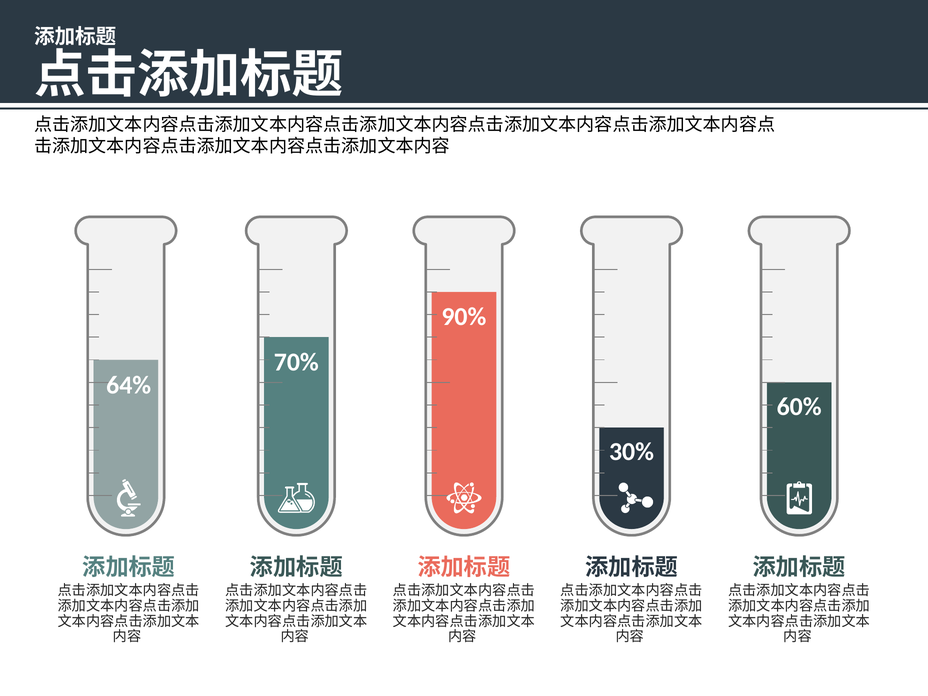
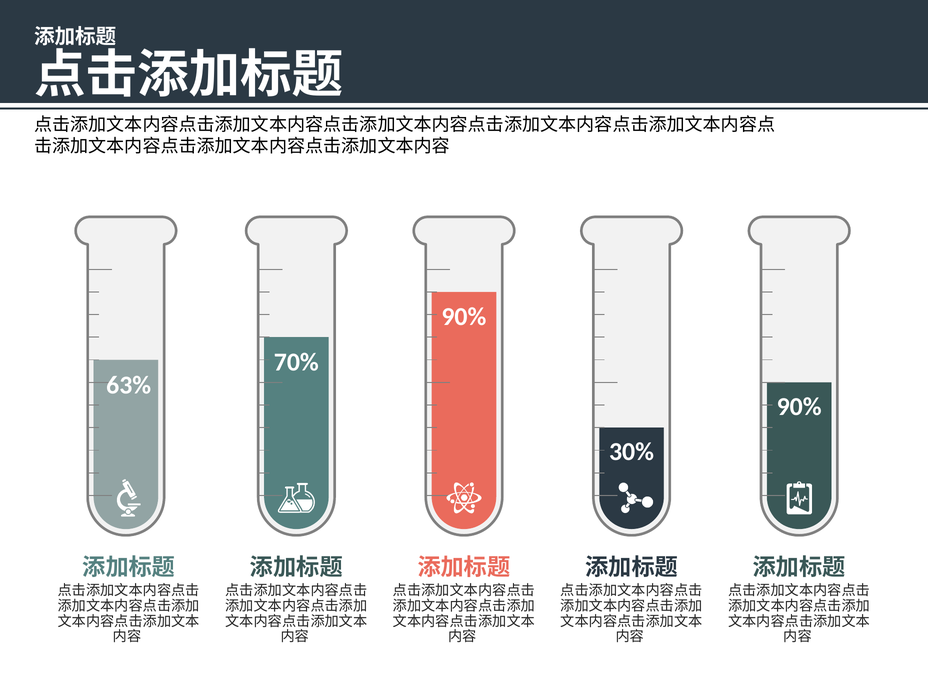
64%: 64% -> 63% (129, 385)
60%: 60% -> 90% (799, 407)
